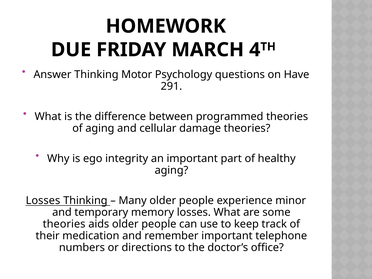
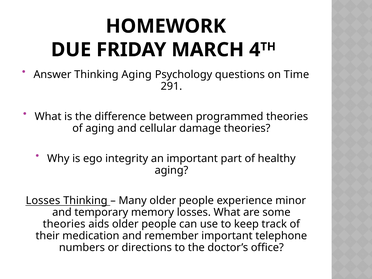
Thinking Motor: Motor -> Aging (137, 75)
Have: Have -> Time (296, 75)
